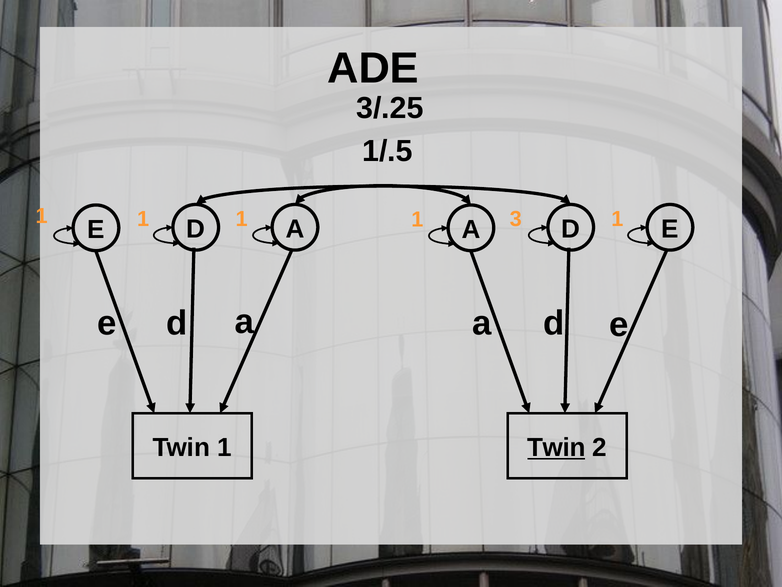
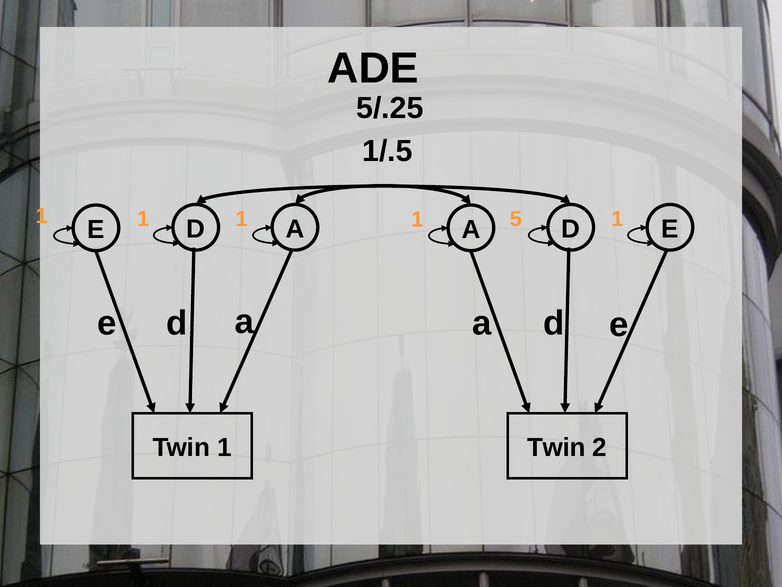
3/.25: 3/.25 -> 5/.25 (390, 108)
3: 3 -> 5 (516, 219)
Twin underline: present -> none (556, 447)
